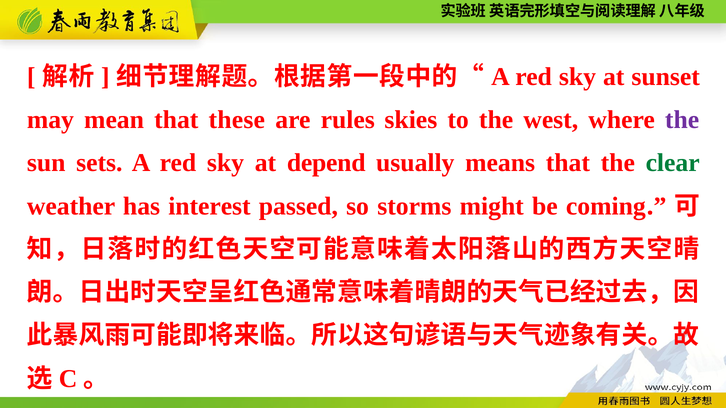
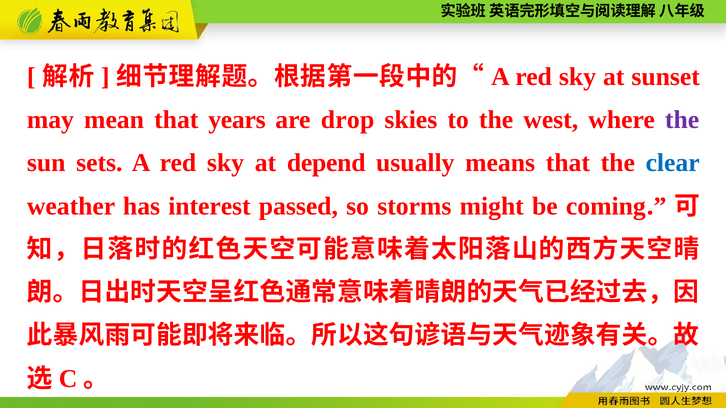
these: these -> years (237, 120)
rules: rules -> drop (348, 120)
clear colour: green -> blue (673, 163)
